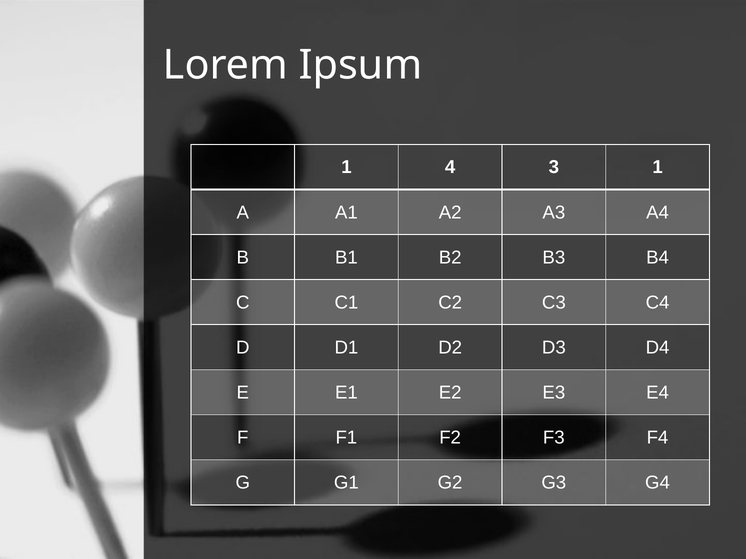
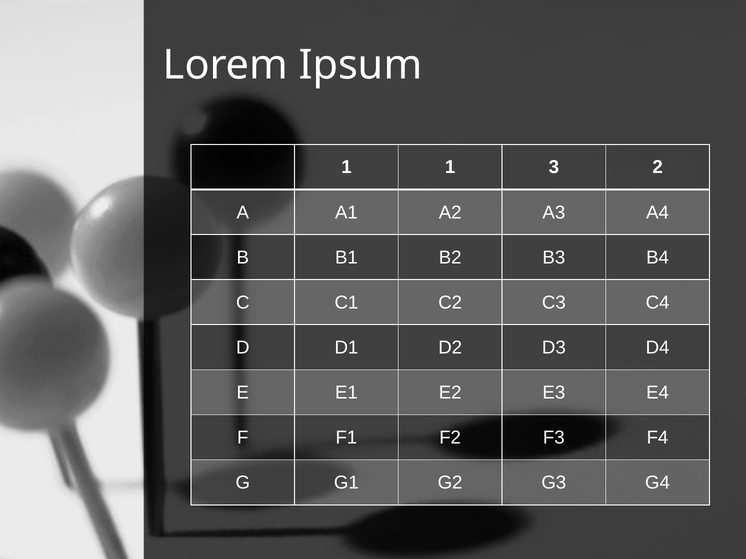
1 4: 4 -> 1 (450, 167)
3 1: 1 -> 2 (658, 167)
